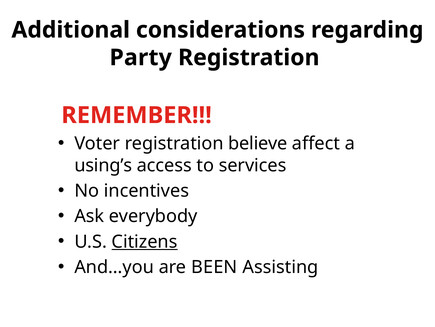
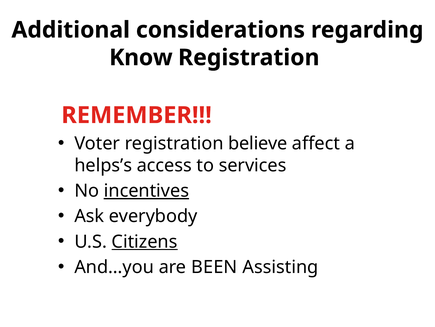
Party: Party -> Know (141, 57)
using’s: using’s -> helps’s (103, 165)
incentives underline: none -> present (146, 190)
